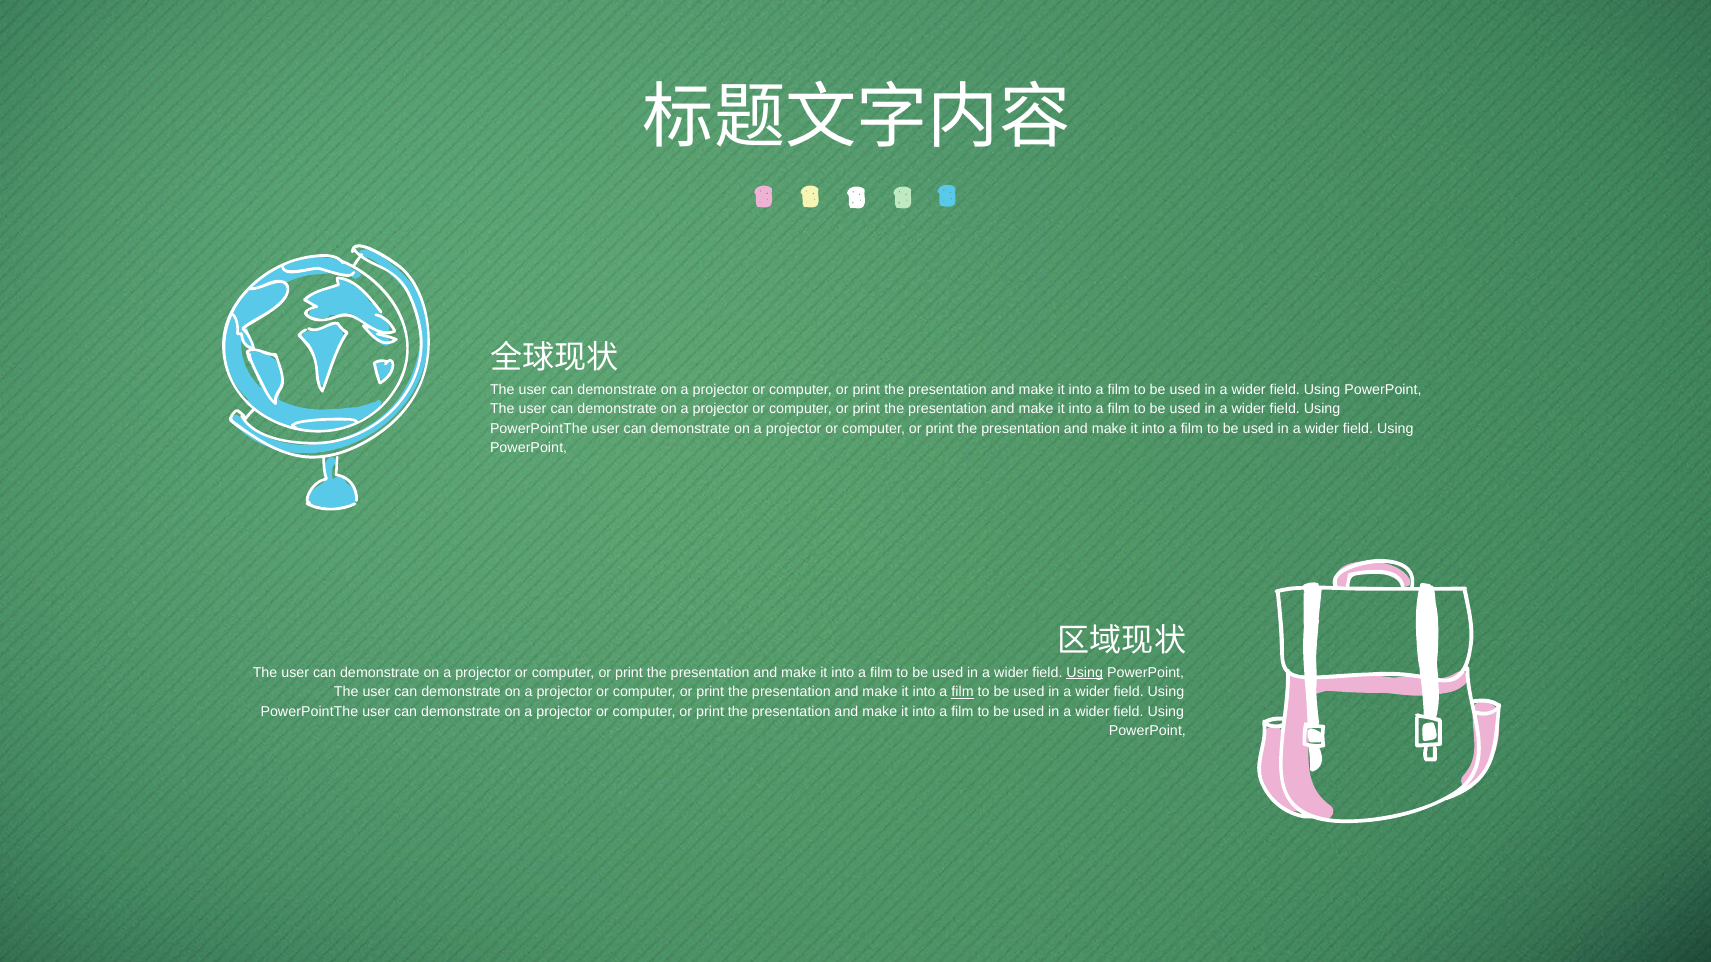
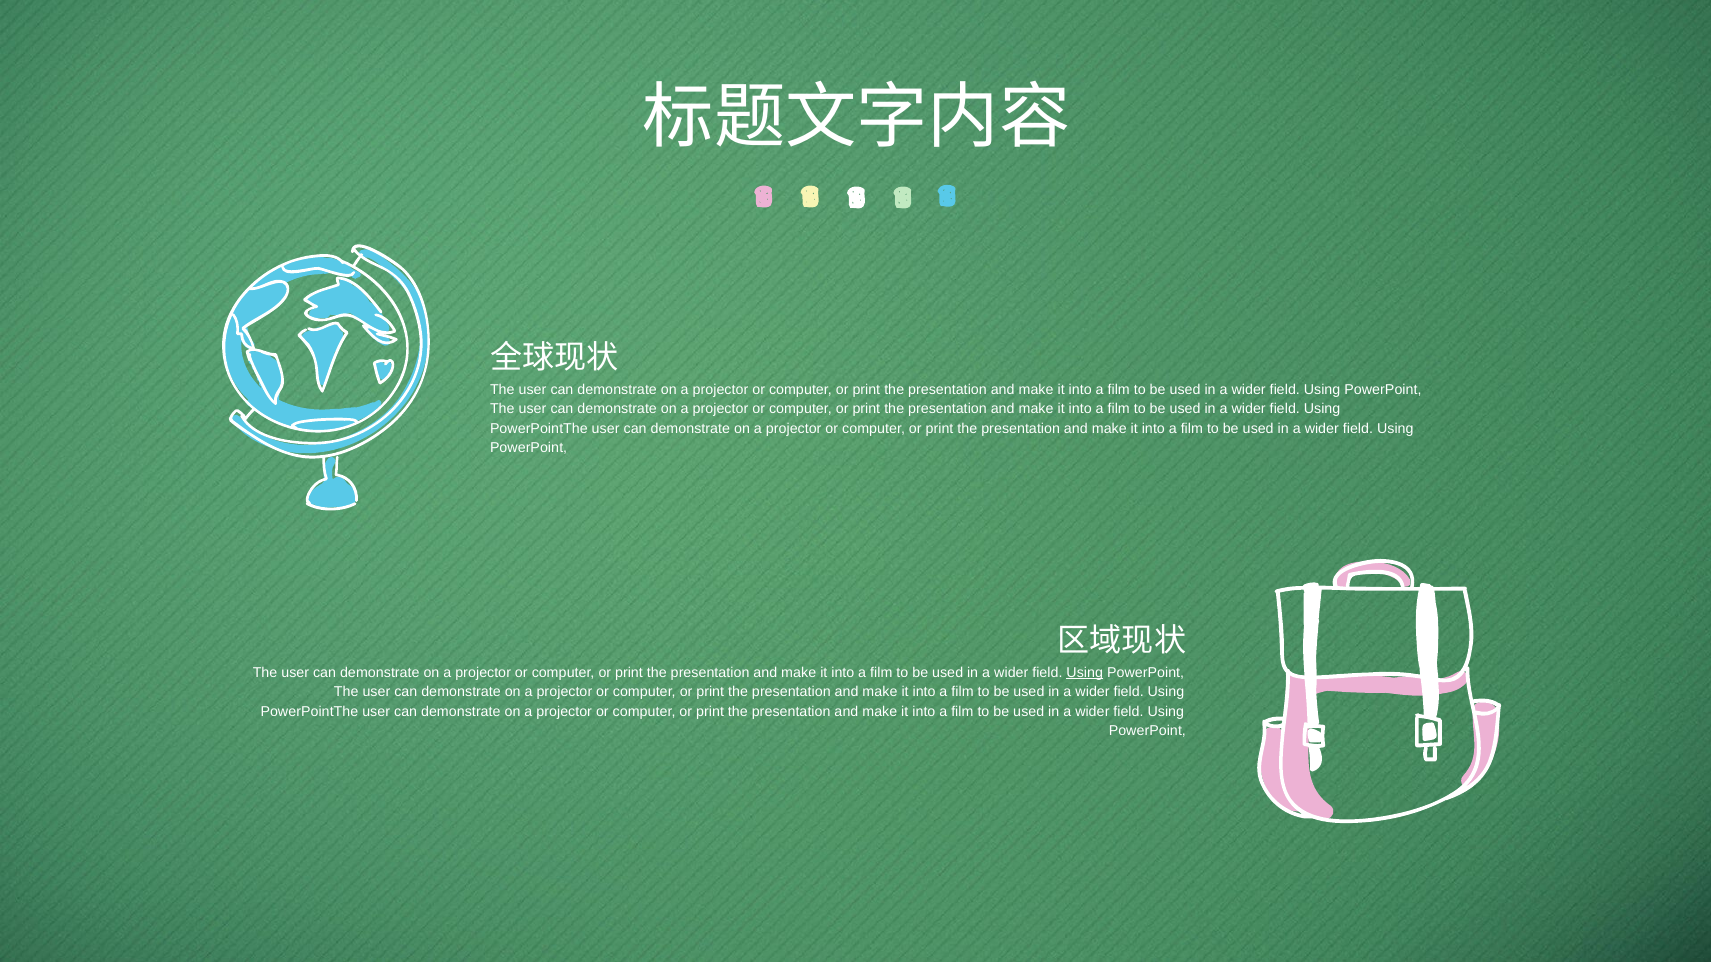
film underline: present -> none (963, 692)
